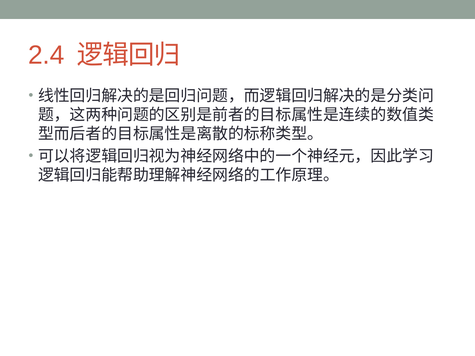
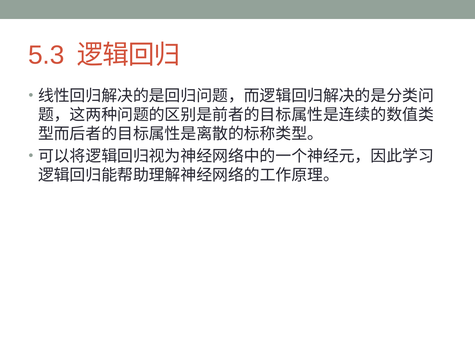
2.4: 2.4 -> 5.3 (46, 55)
